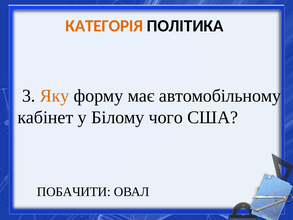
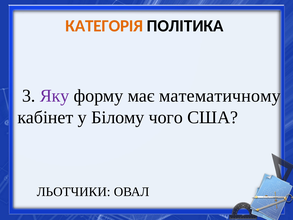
Яку colour: orange -> purple (55, 96)
автомобільному: автомобільному -> математичному (220, 96)
ПОБАЧИТИ: ПОБАЧИТИ -> ЛЬОТЧИКИ (74, 192)
